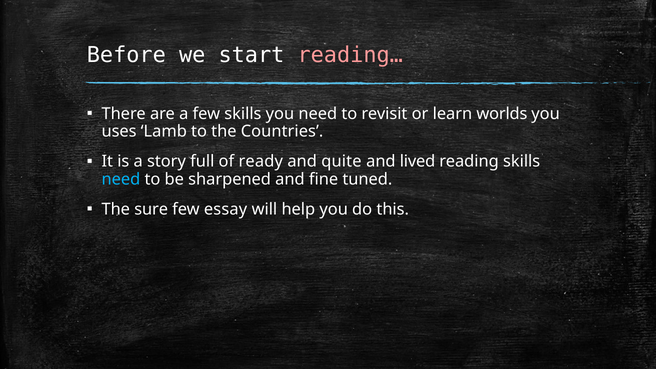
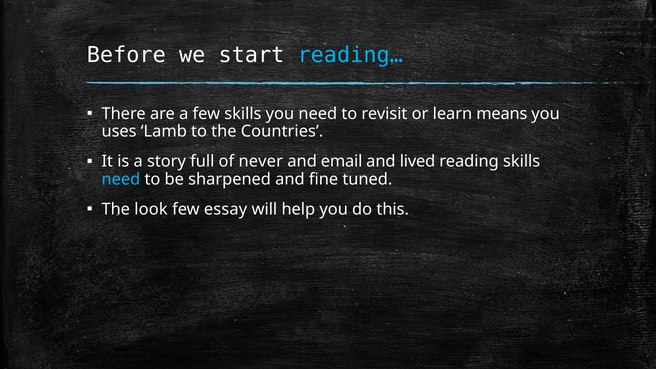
reading… colour: pink -> light blue (350, 55)
worlds: worlds -> means (502, 114)
ready: ready -> never (261, 161)
quite: quite -> email (342, 161)
sure: sure -> look (151, 209)
